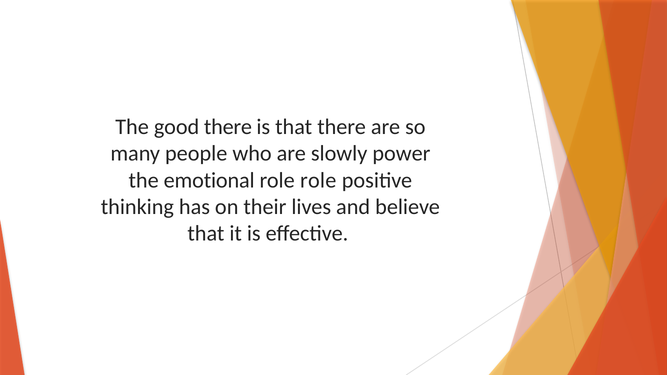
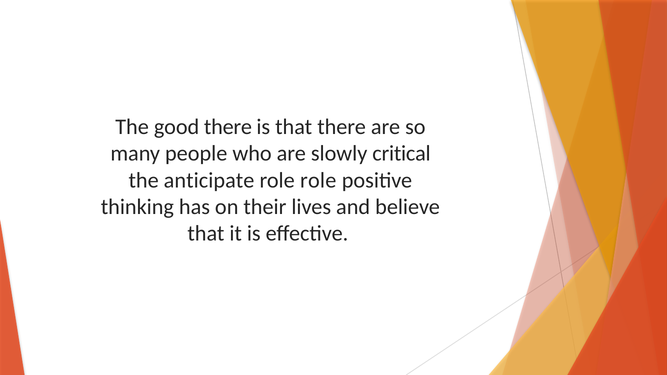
power: power -> critical (402, 154)
emotional: emotional -> anticipate (209, 180)
